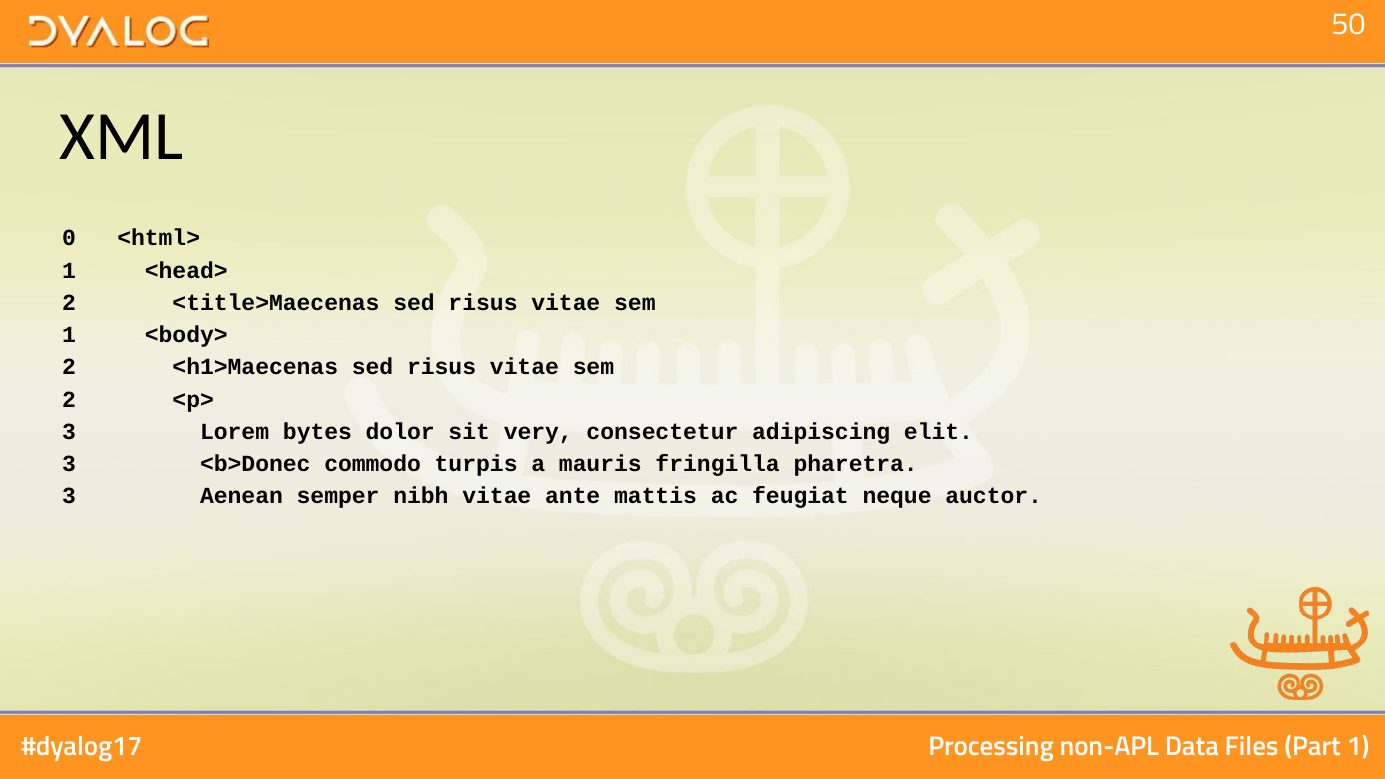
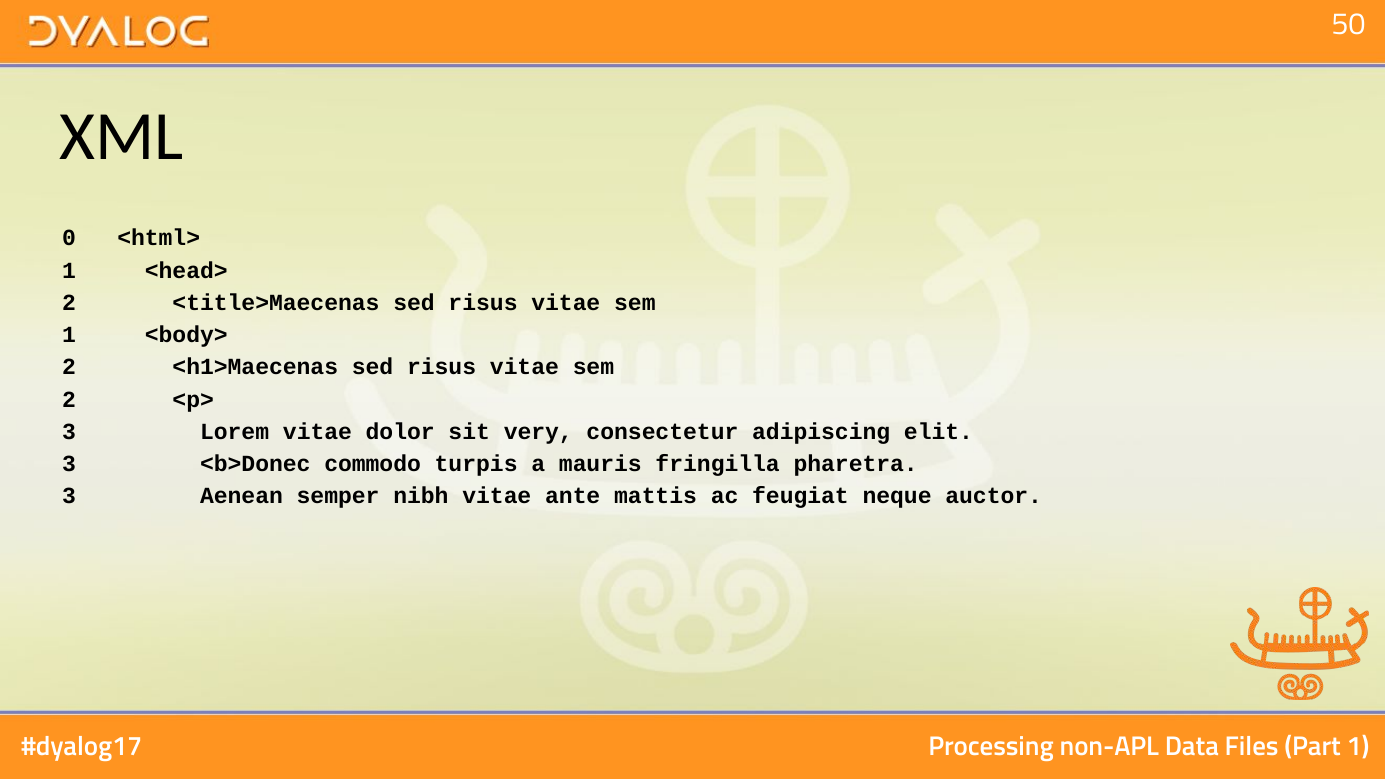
Lorem bytes: bytes -> vitae (317, 432)
